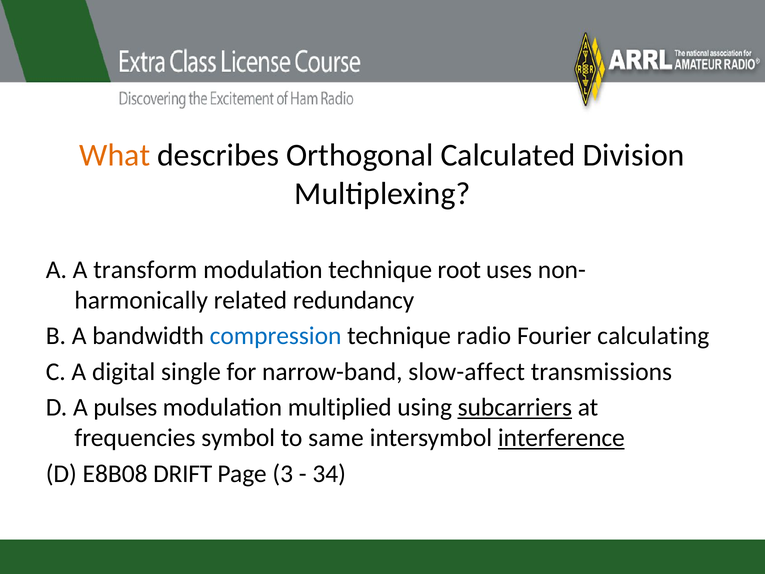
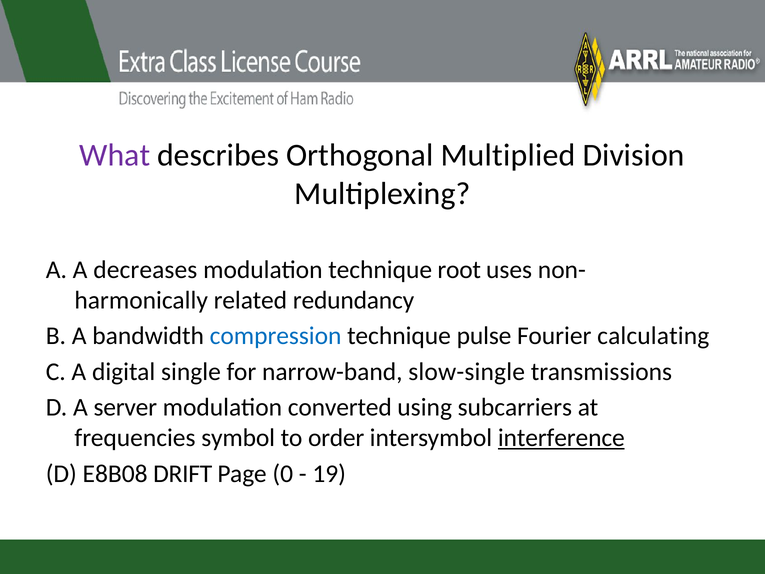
What colour: orange -> purple (115, 155)
Calculated: Calculated -> Multiplied (508, 155)
transform: transform -> decreases (145, 269)
radio: radio -> pulse (484, 336)
slow-affect: slow-affect -> slow-single (467, 371)
pulses: pulses -> server (125, 407)
multiplied: multiplied -> converted (340, 407)
subcarriers underline: present -> none (515, 407)
same: same -> order (336, 438)
3: 3 -> 0 (283, 473)
34: 34 -> 19 (329, 473)
